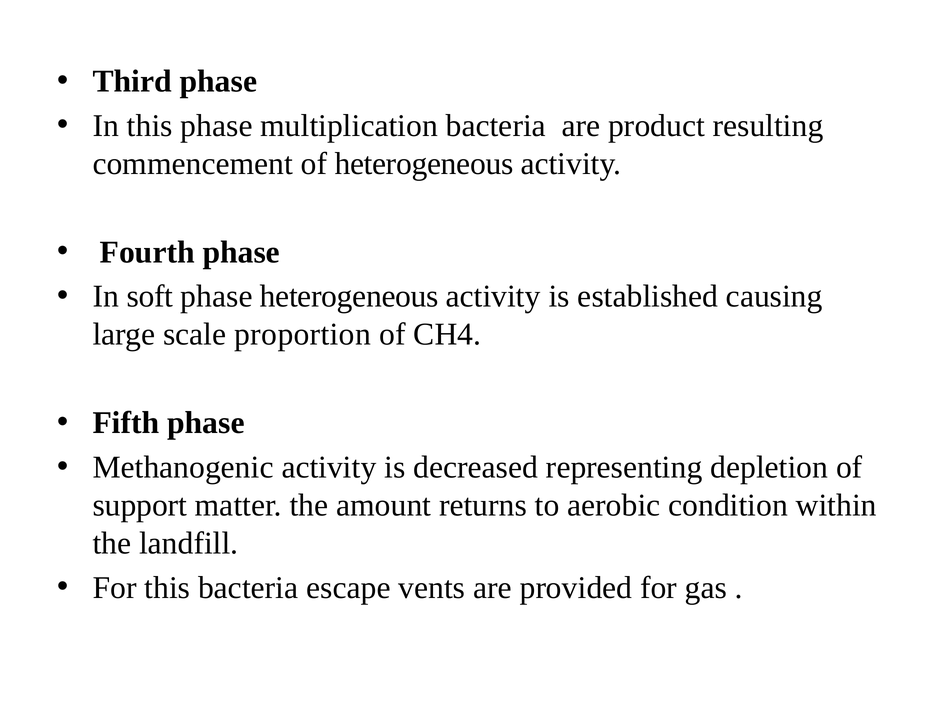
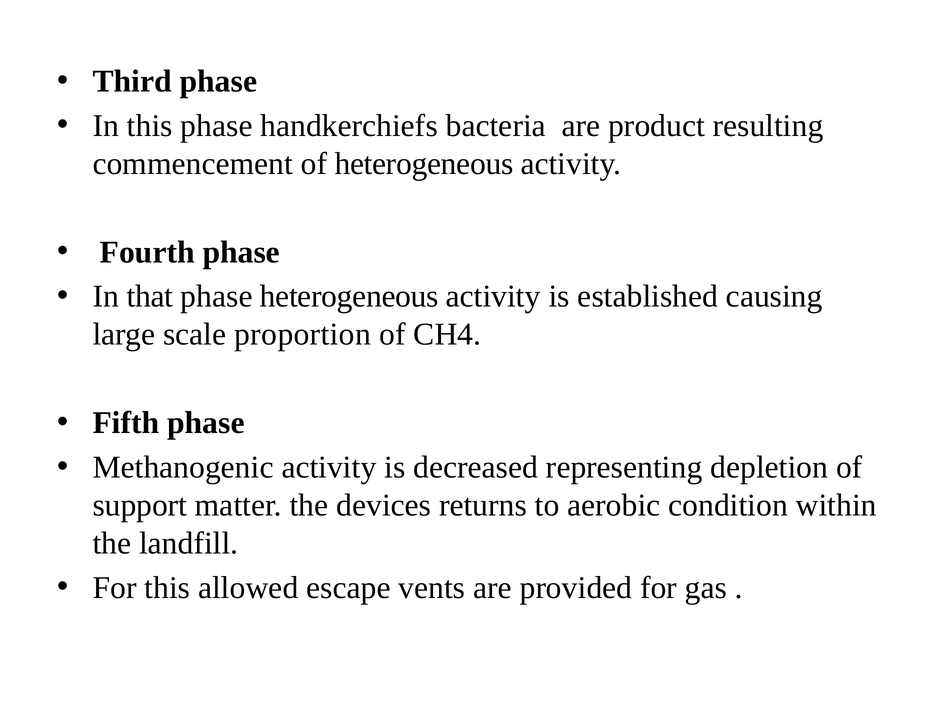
multiplication: multiplication -> handkerchiefs (349, 126)
soft: soft -> that (150, 297)
amount: amount -> devices (384, 506)
this bacteria: bacteria -> allowed (248, 588)
